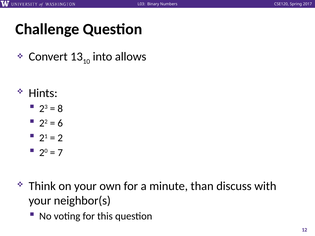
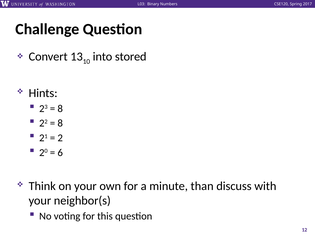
allows: allows -> stored (131, 57)
6: 6 -> 8 (60, 123)
7: 7 -> 6 (60, 153)
